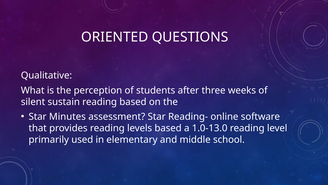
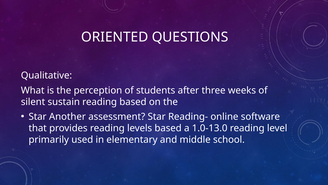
Minutes: Minutes -> Another (67, 117)
